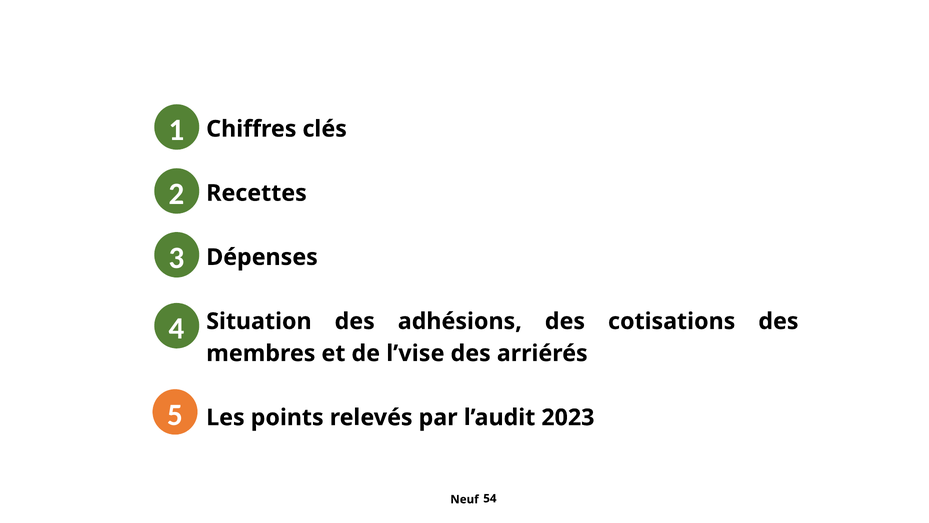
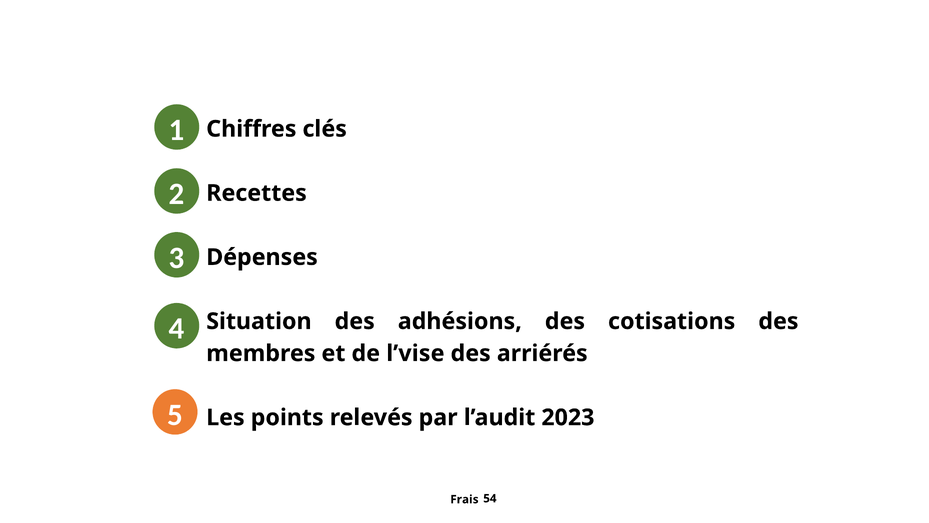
Neuf: Neuf -> Frais (464, 499)
